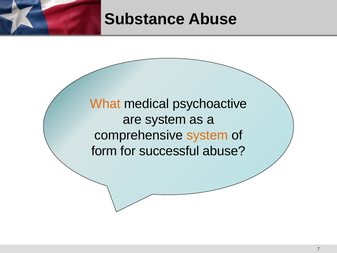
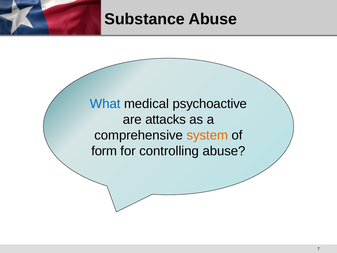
What colour: orange -> blue (105, 104)
are system: system -> attacks (166, 119)
successful: successful -> controlling (169, 151)
